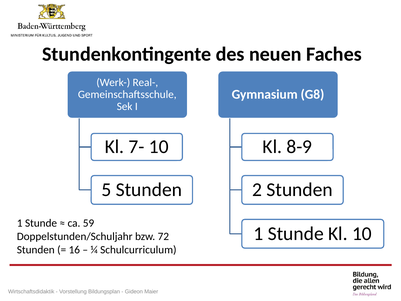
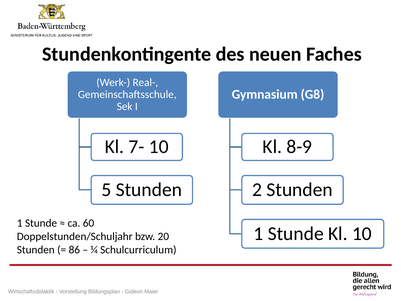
59: 59 -> 60 (89, 223)
72: 72 -> 20 (163, 236)
16: 16 -> 86 (74, 250)
